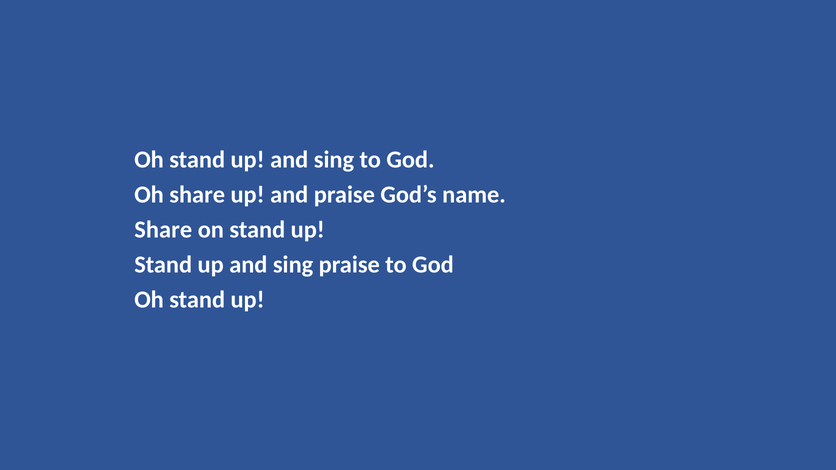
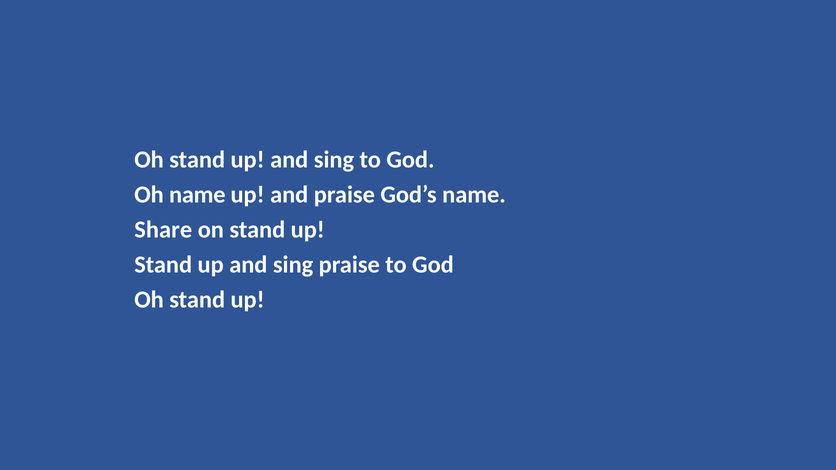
Oh share: share -> name (197, 195)
